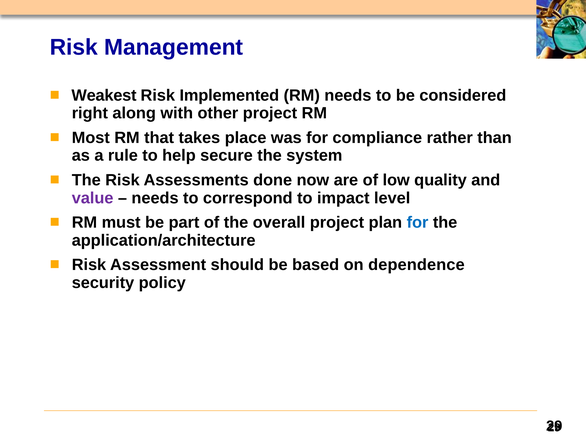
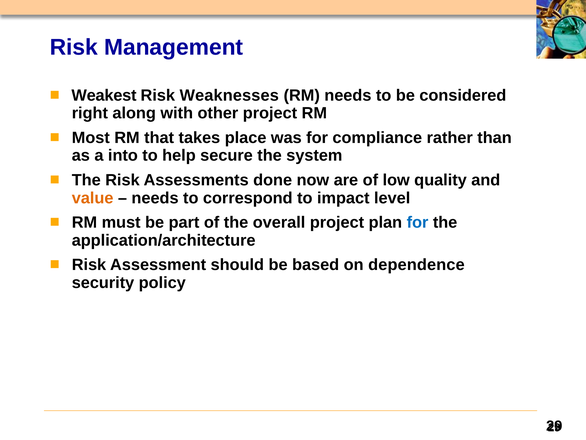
Implemented: Implemented -> Weaknesses (229, 95)
rule: rule -> into (123, 155)
value colour: purple -> orange (93, 198)
